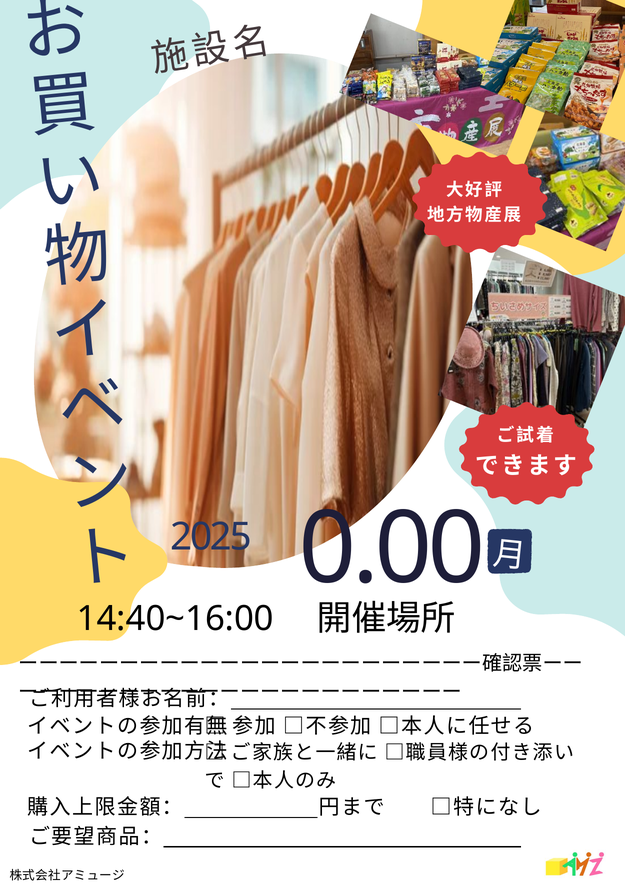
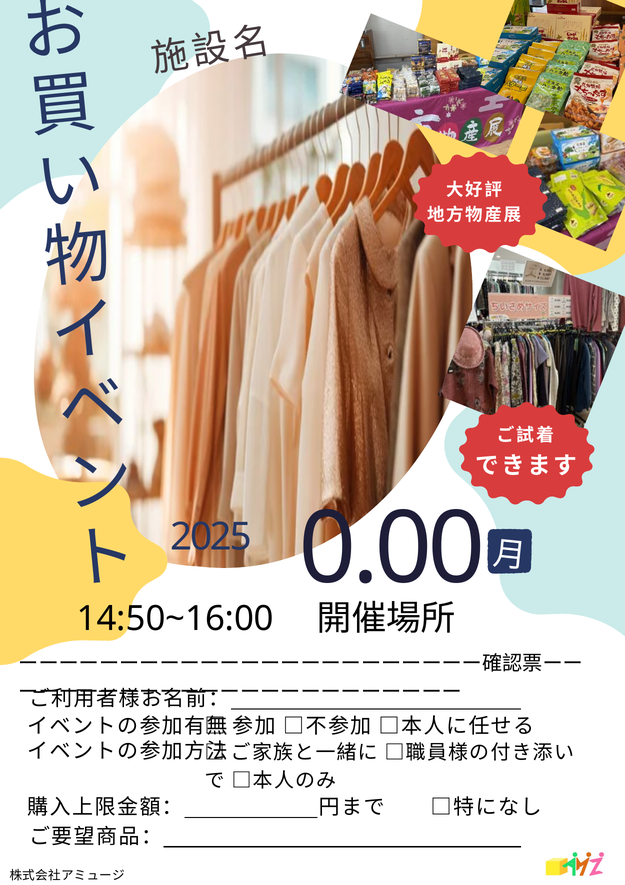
14:40~16:00: 14:40~16:00 -> 14:50~16:00 (175, 618)
